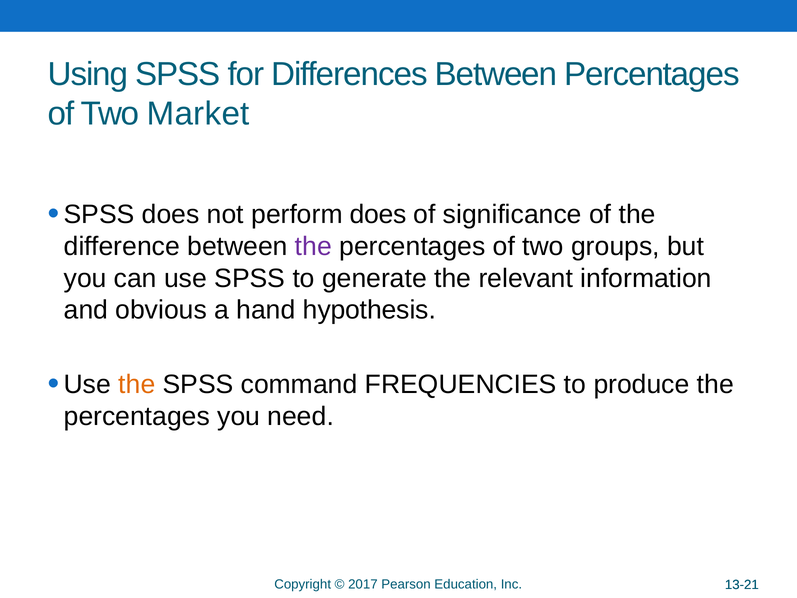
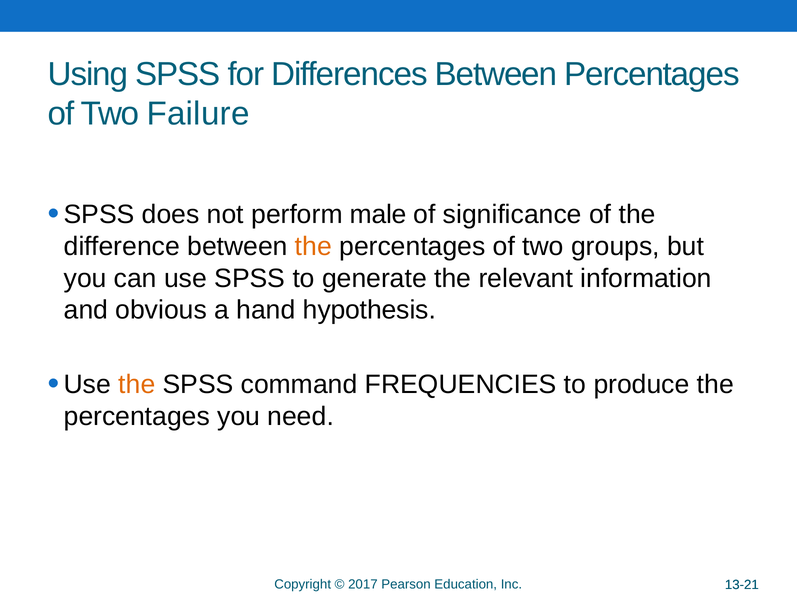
Market: Market -> Failure (198, 114)
perform does: does -> male (378, 214)
the colour: purple -> orange (313, 246)
